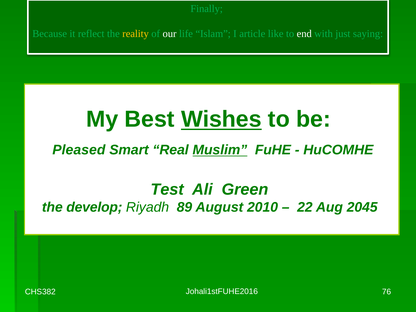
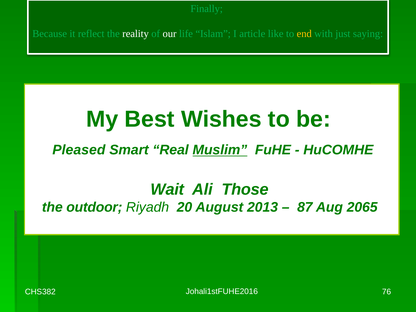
reality colour: yellow -> white (136, 34)
end colour: white -> yellow (304, 34)
Wishes underline: present -> none (221, 119)
Test: Test -> Wait (167, 190)
Green: Green -> Those (245, 190)
develop: develop -> outdoor (94, 207)
89: 89 -> 20 (184, 207)
2010: 2010 -> 2013 (263, 207)
22: 22 -> 87 (305, 207)
2045: 2045 -> 2065 (362, 207)
